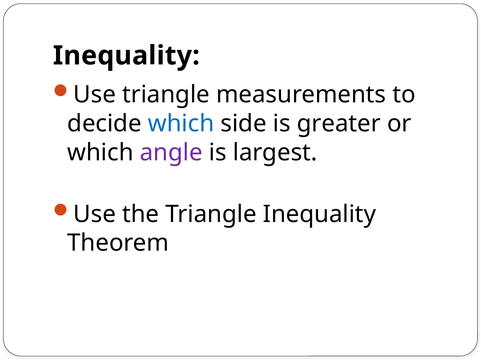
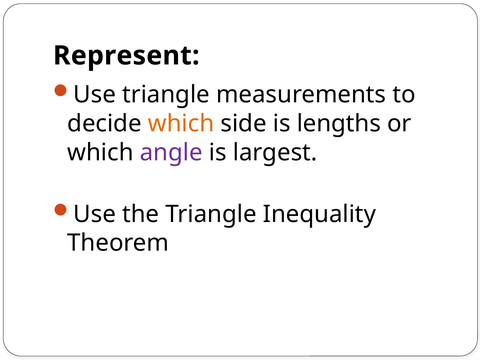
Inequality: Inequality -> Represent (126, 56)
which colour: blue -> orange (181, 124)
greater: greater -> lengths (339, 124)
